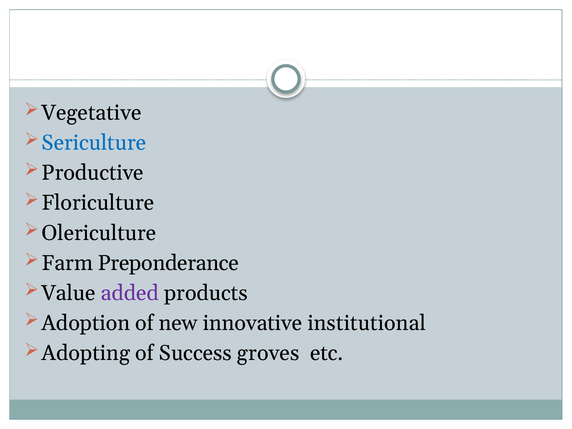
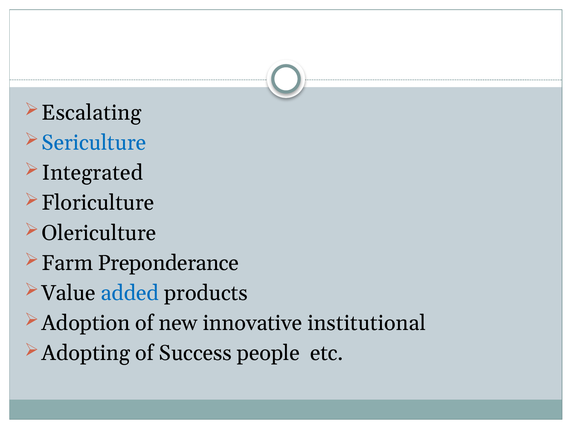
Vegetative: Vegetative -> Escalating (92, 113)
Productive: Productive -> Integrated (93, 173)
added colour: purple -> blue (130, 293)
groves: groves -> people (268, 353)
